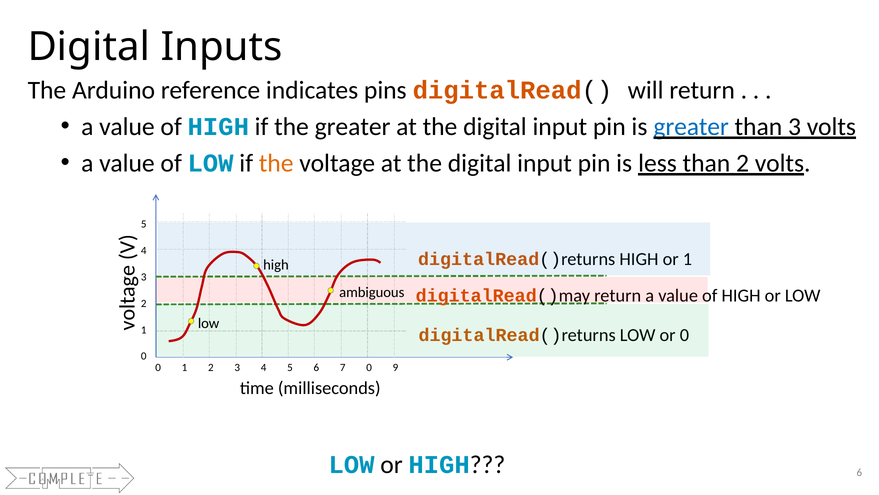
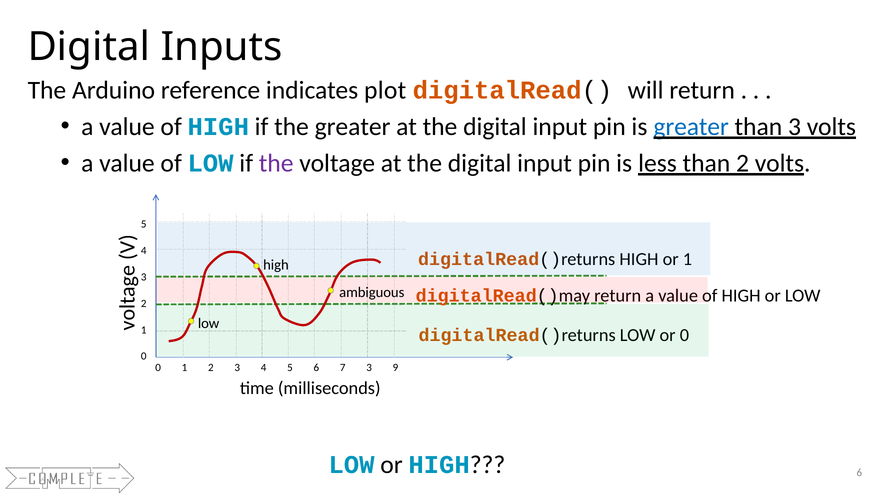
pins: pins -> plot (385, 90)
the colour: orange -> purple (276, 163)
7 0: 0 -> 3 (369, 367)
